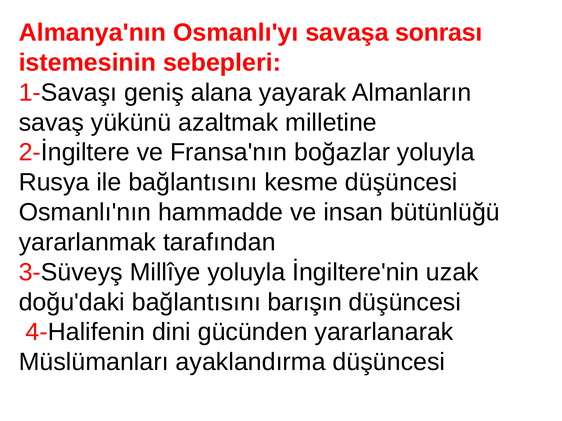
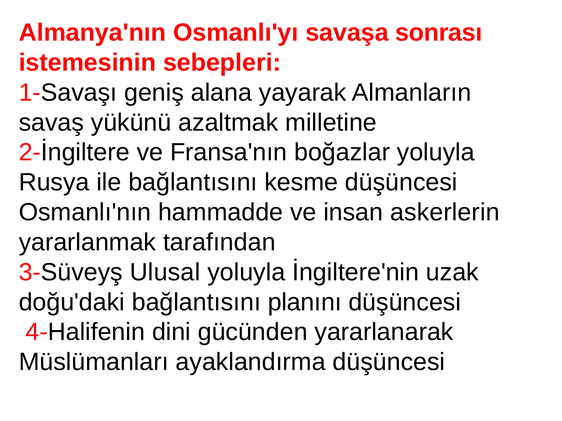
bütünlüğü: bütünlüğü -> askerlerin (445, 213)
Millîye: Millîye -> Ulusal (165, 272)
barışın: barışın -> planını (305, 302)
